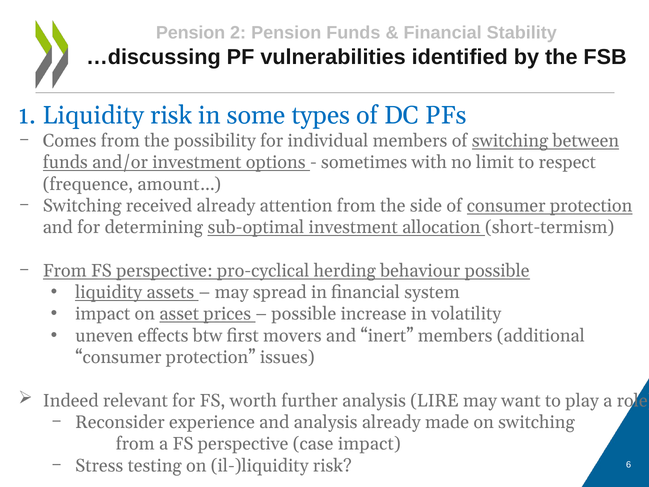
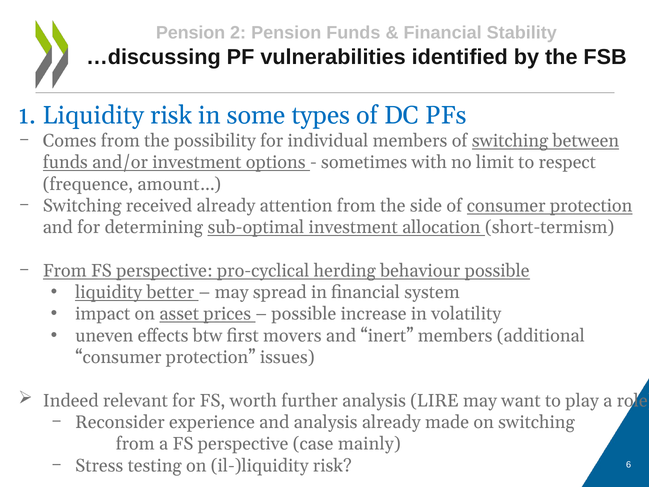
assets: assets -> better (170, 292)
case impact: impact -> mainly (369, 444)
